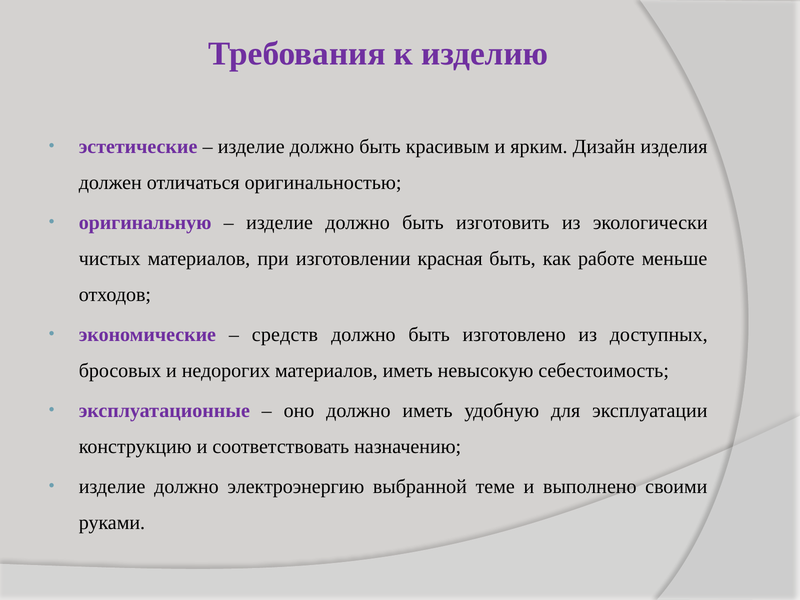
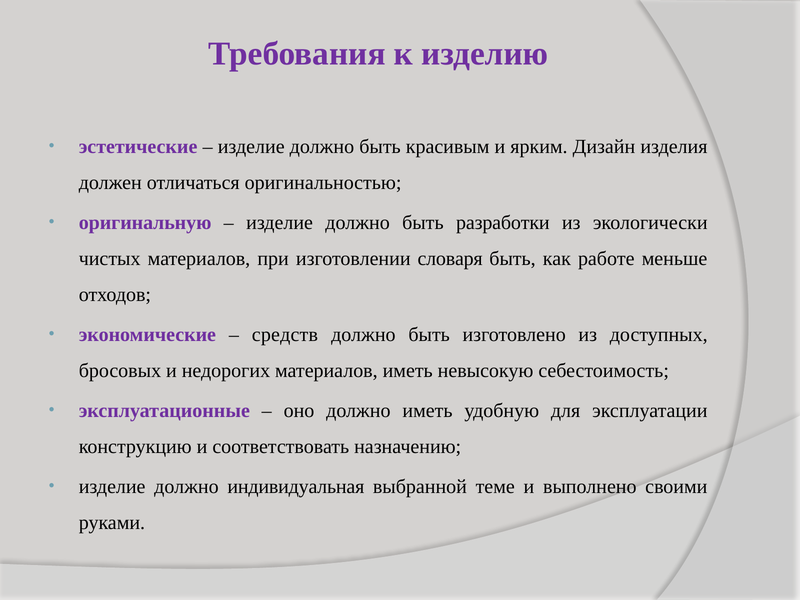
изготовить: изготовить -> разработки (503, 223)
красная: красная -> словаря (450, 259)
электроэнергию: электроэнергию -> индивидуальная (296, 487)
